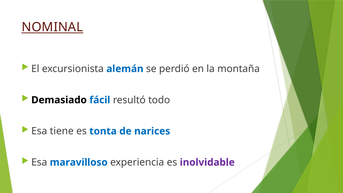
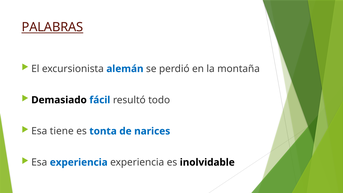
NOMINAL: NOMINAL -> PALABRAS (52, 27)
Esa maravilloso: maravilloso -> experiencia (79, 162)
inolvidable colour: purple -> black (207, 162)
